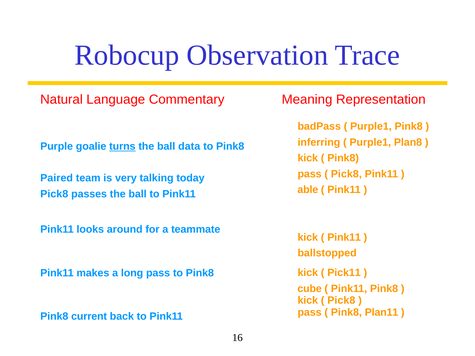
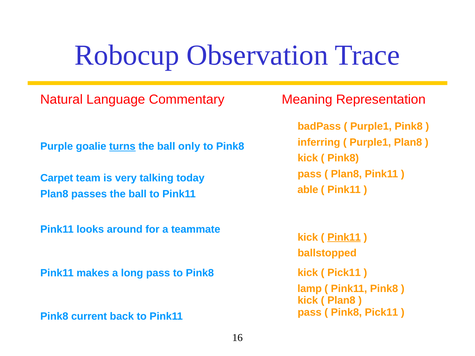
data: data -> only (189, 146)
Pick8: Pick8 -> Plan8 (346, 174)
Paired: Paired -> Carpet (57, 178)
Pick8: Pick8 -> Plan8 (54, 194)
Pink11 underline: none -> present (344, 237)
cube: cube -> lamp (310, 289)
Pick8: Pick8 -> Plan8 (341, 301)
Pink8 Plan11: Plan11 -> Pick11 (381, 313)
